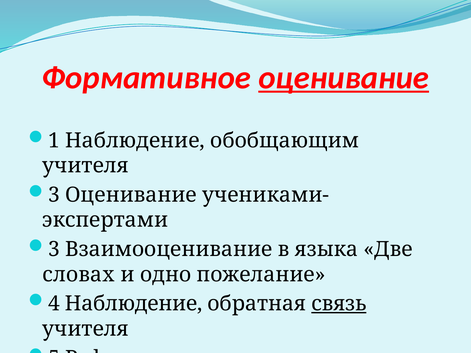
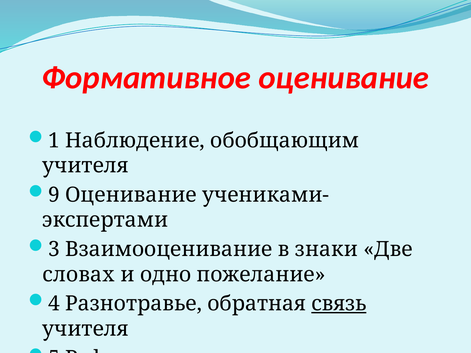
оценивание underline: present -> none (344, 78)
3: 3 -> 9 (54, 195)
языка: языка -> знаки (326, 250)
4 Наблюдение: Наблюдение -> Разнотравье (134, 304)
